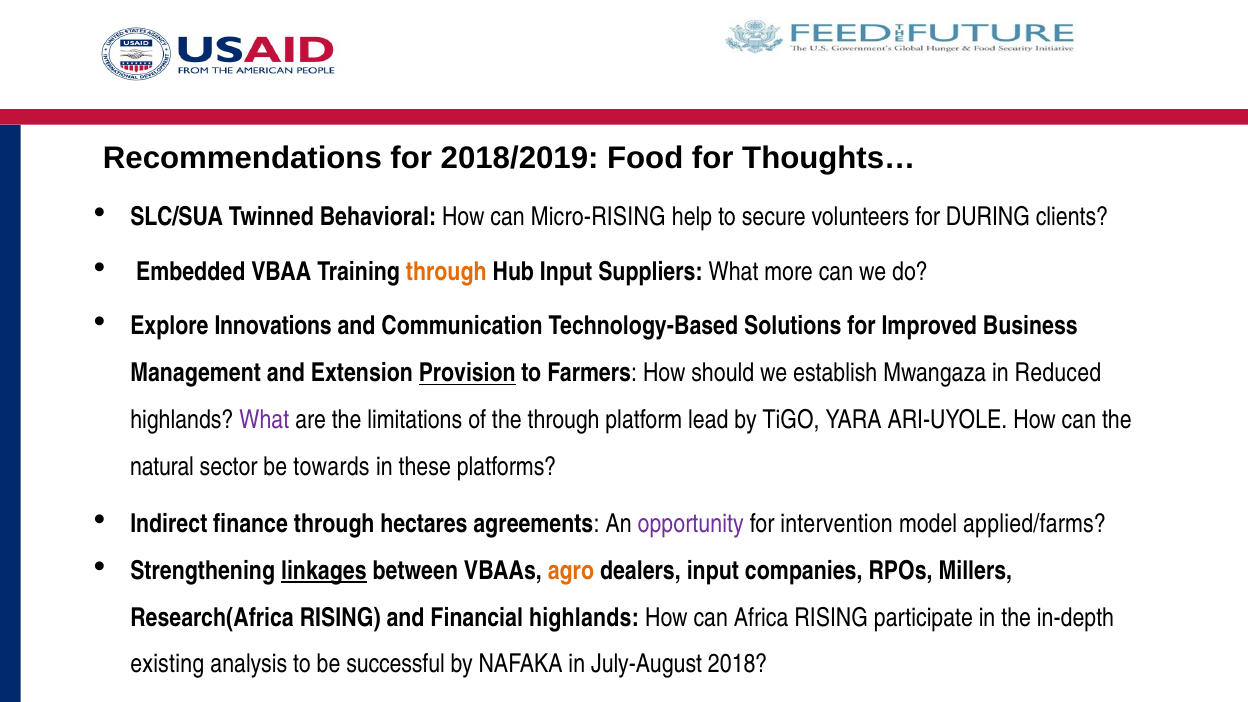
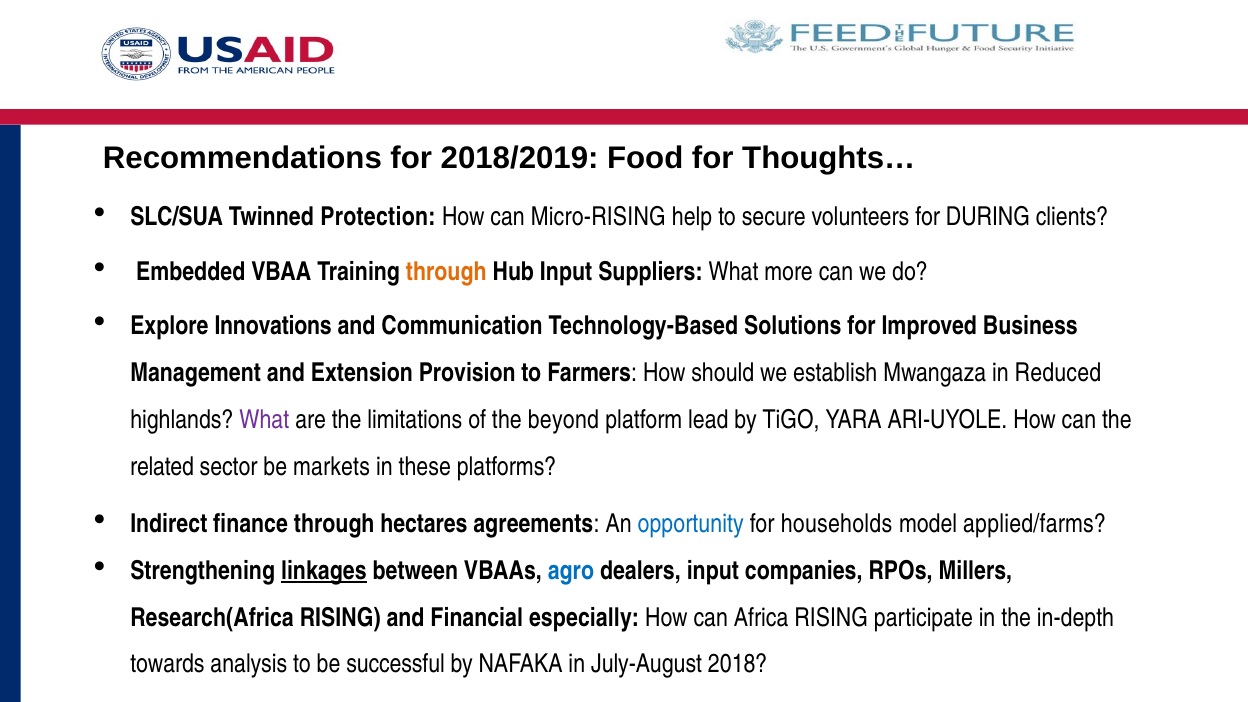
Behavioral: Behavioral -> Protection (378, 217)
Provision underline: present -> none (467, 373)
the through: through -> beyond (563, 420)
natural: natural -> related (162, 467)
towards: towards -> markets (332, 467)
opportunity colour: purple -> blue (691, 524)
intervention: intervention -> households (837, 524)
agro colour: orange -> blue (571, 571)
Financial highlands: highlands -> especially (584, 617)
existing: existing -> towards (167, 664)
